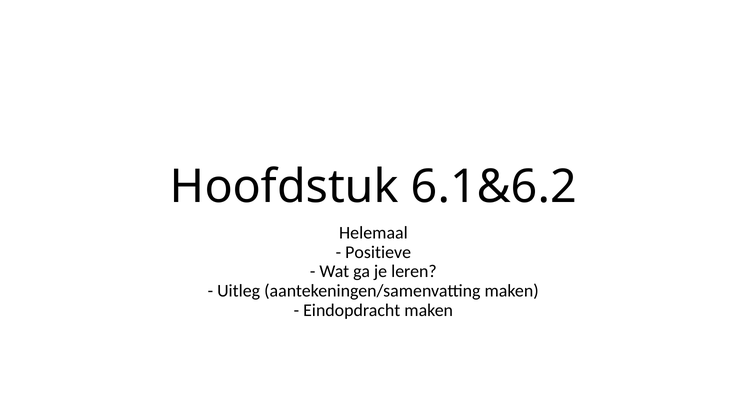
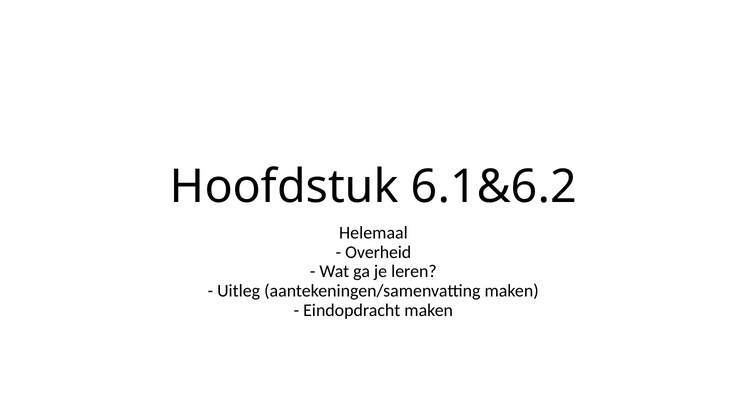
Positieve: Positieve -> Overheid (378, 252)
